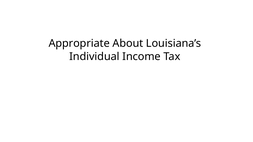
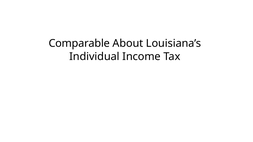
Appropriate: Appropriate -> Comparable (79, 43)
